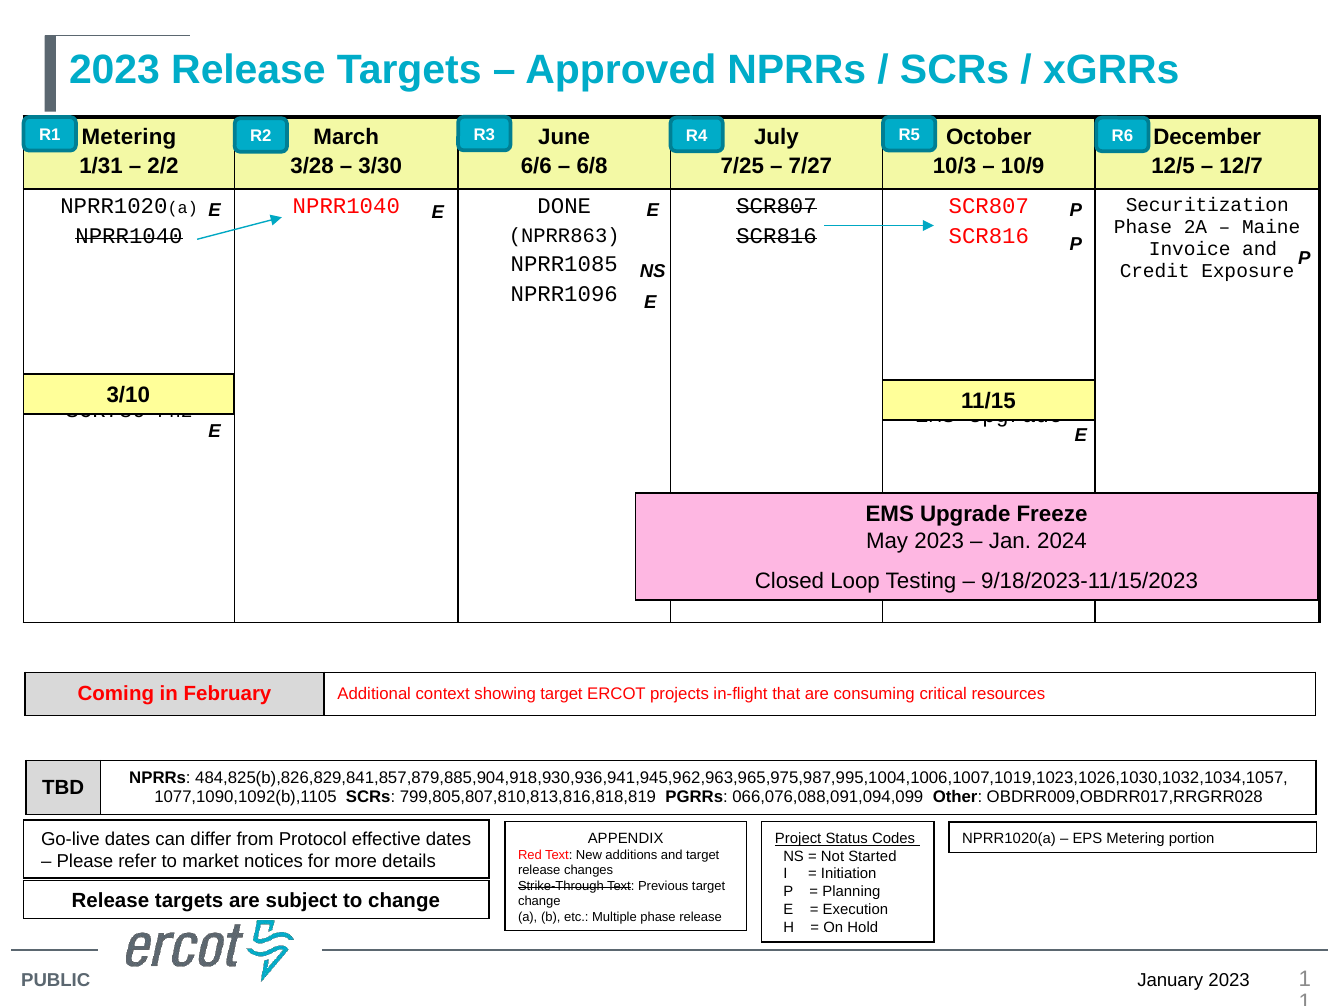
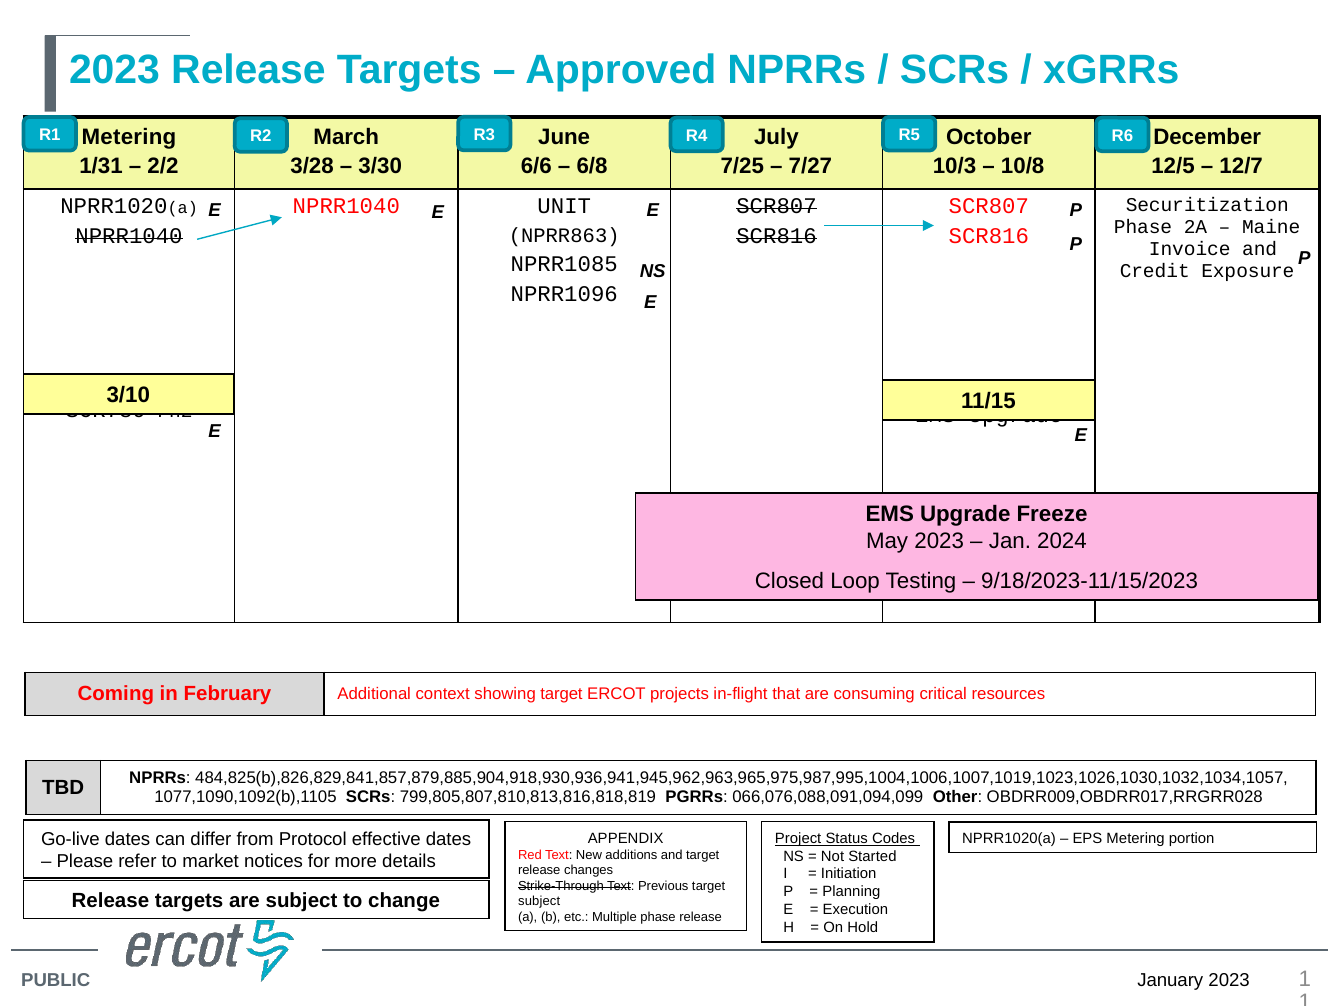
10/9: 10/9 -> 10/8 (1023, 166)
DONE: DONE -> UNIT (564, 207)
change: change -> subject (539, 901)
